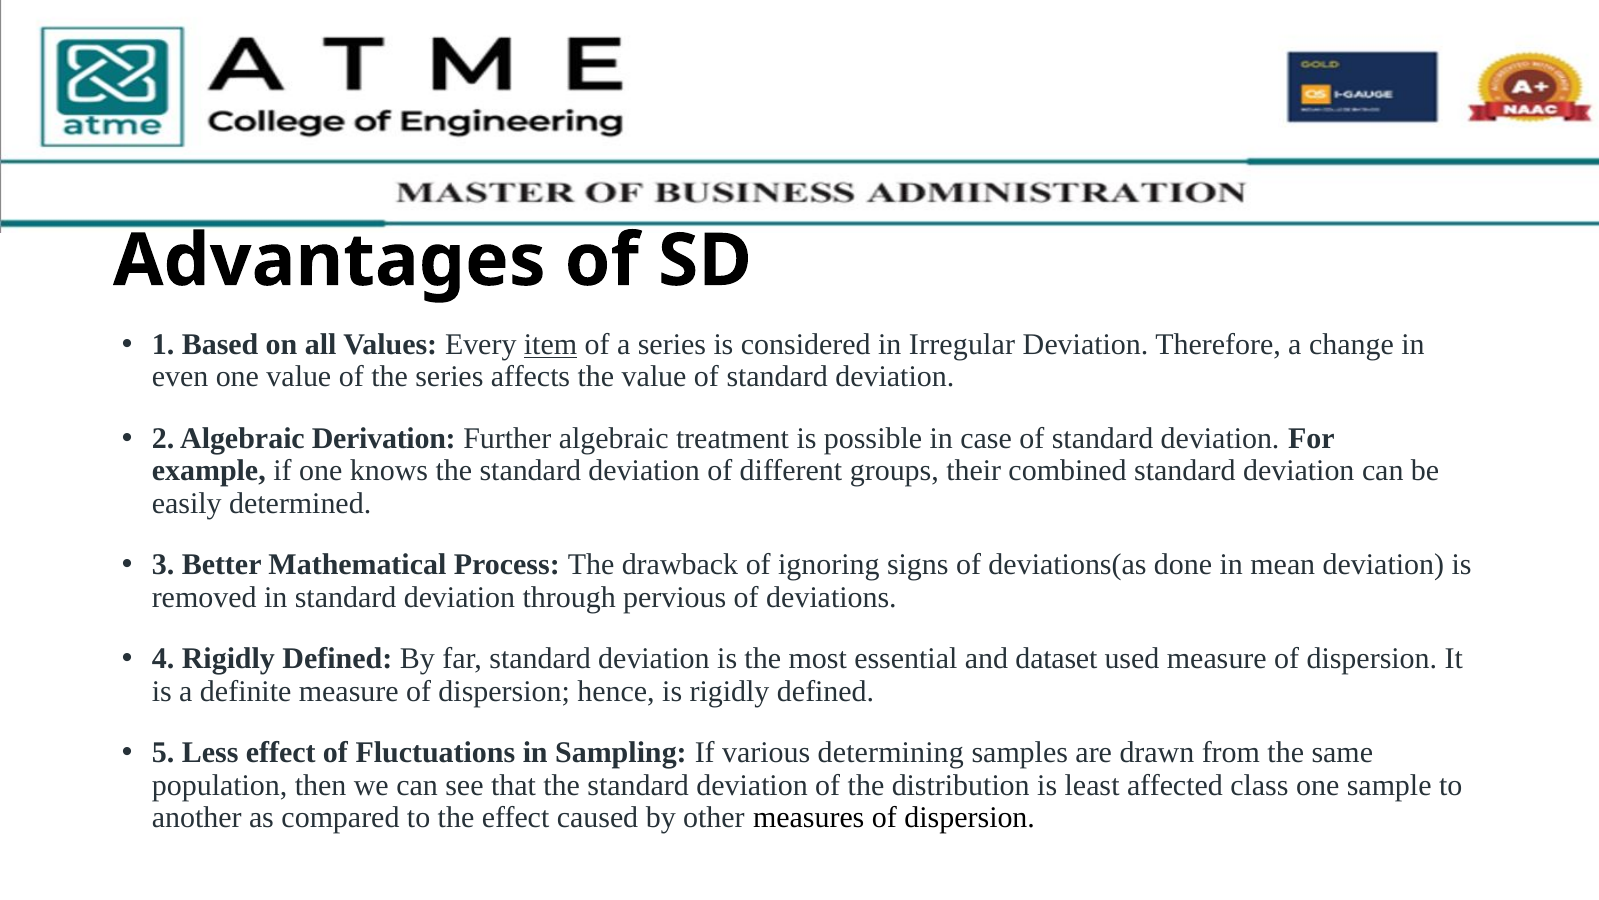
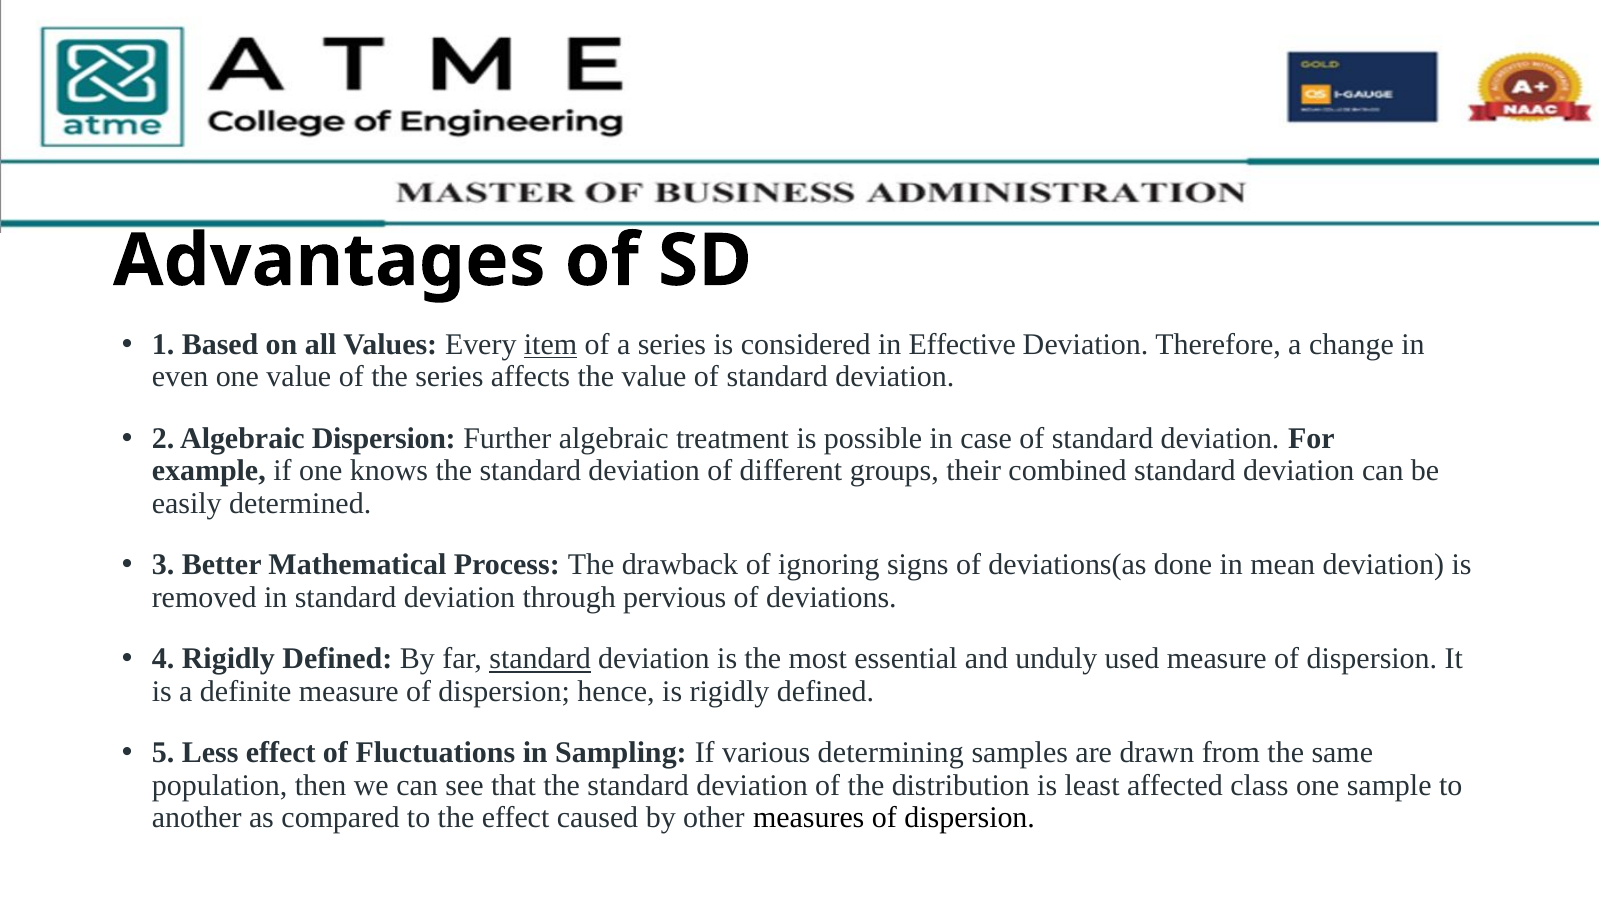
Irregular: Irregular -> Effective (962, 344)
Algebraic Derivation: Derivation -> Dispersion (384, 438)
standard underline: none -> present (540, 659)
dataset: dataset -> unduly (1056, 659)
